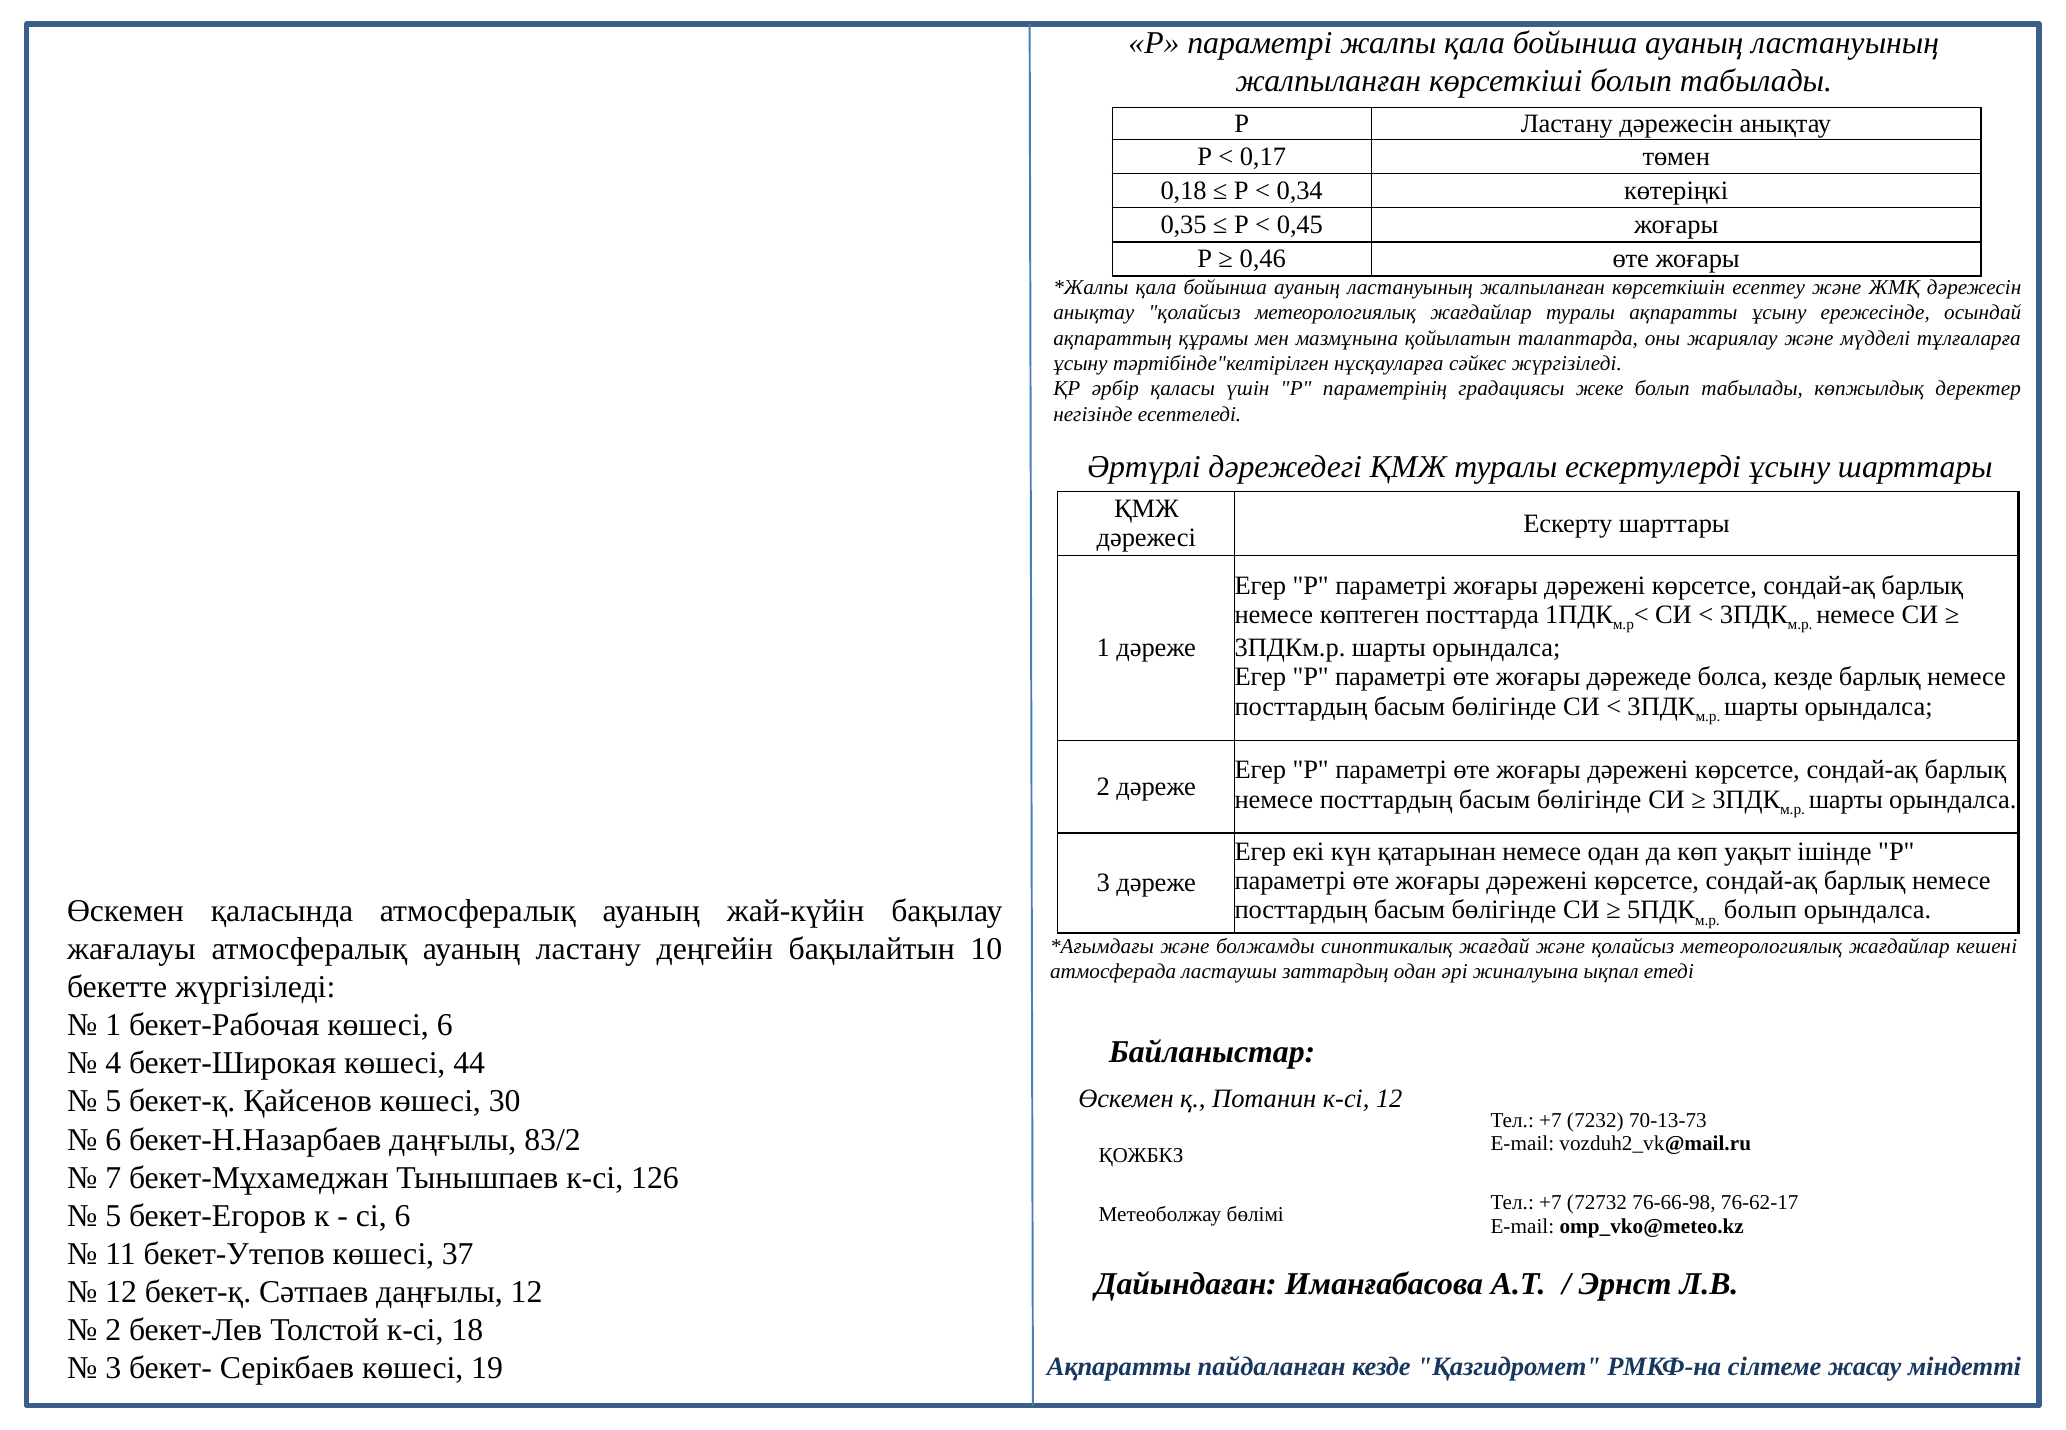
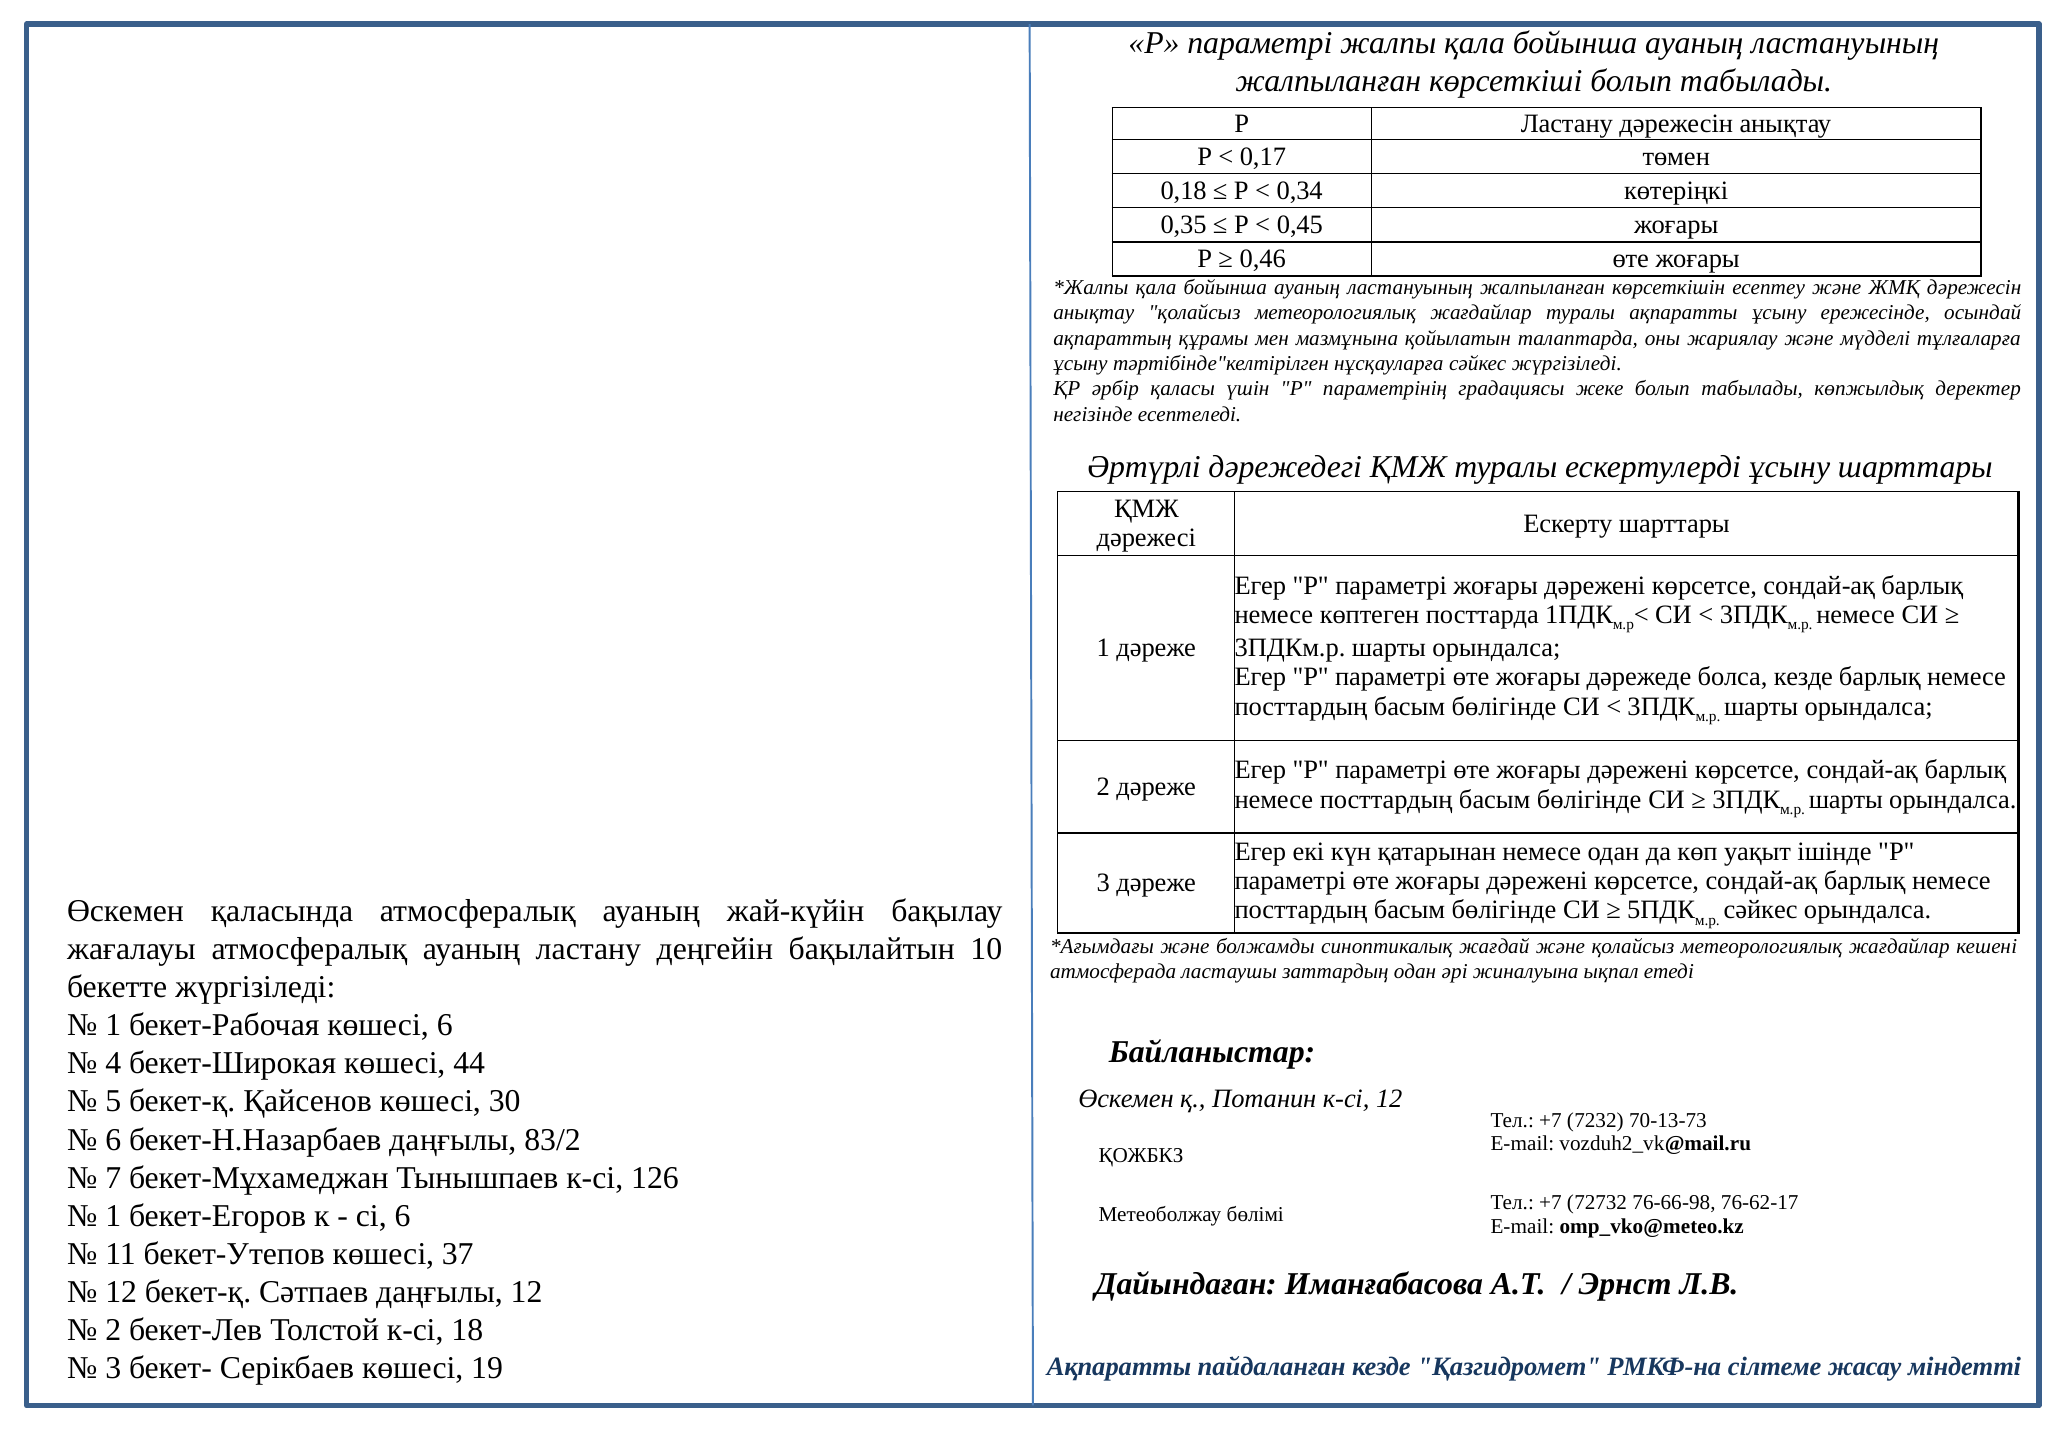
болып: болып -> сәйкес (1761, 910)
5: 5 -> 1 (113, 1216)
